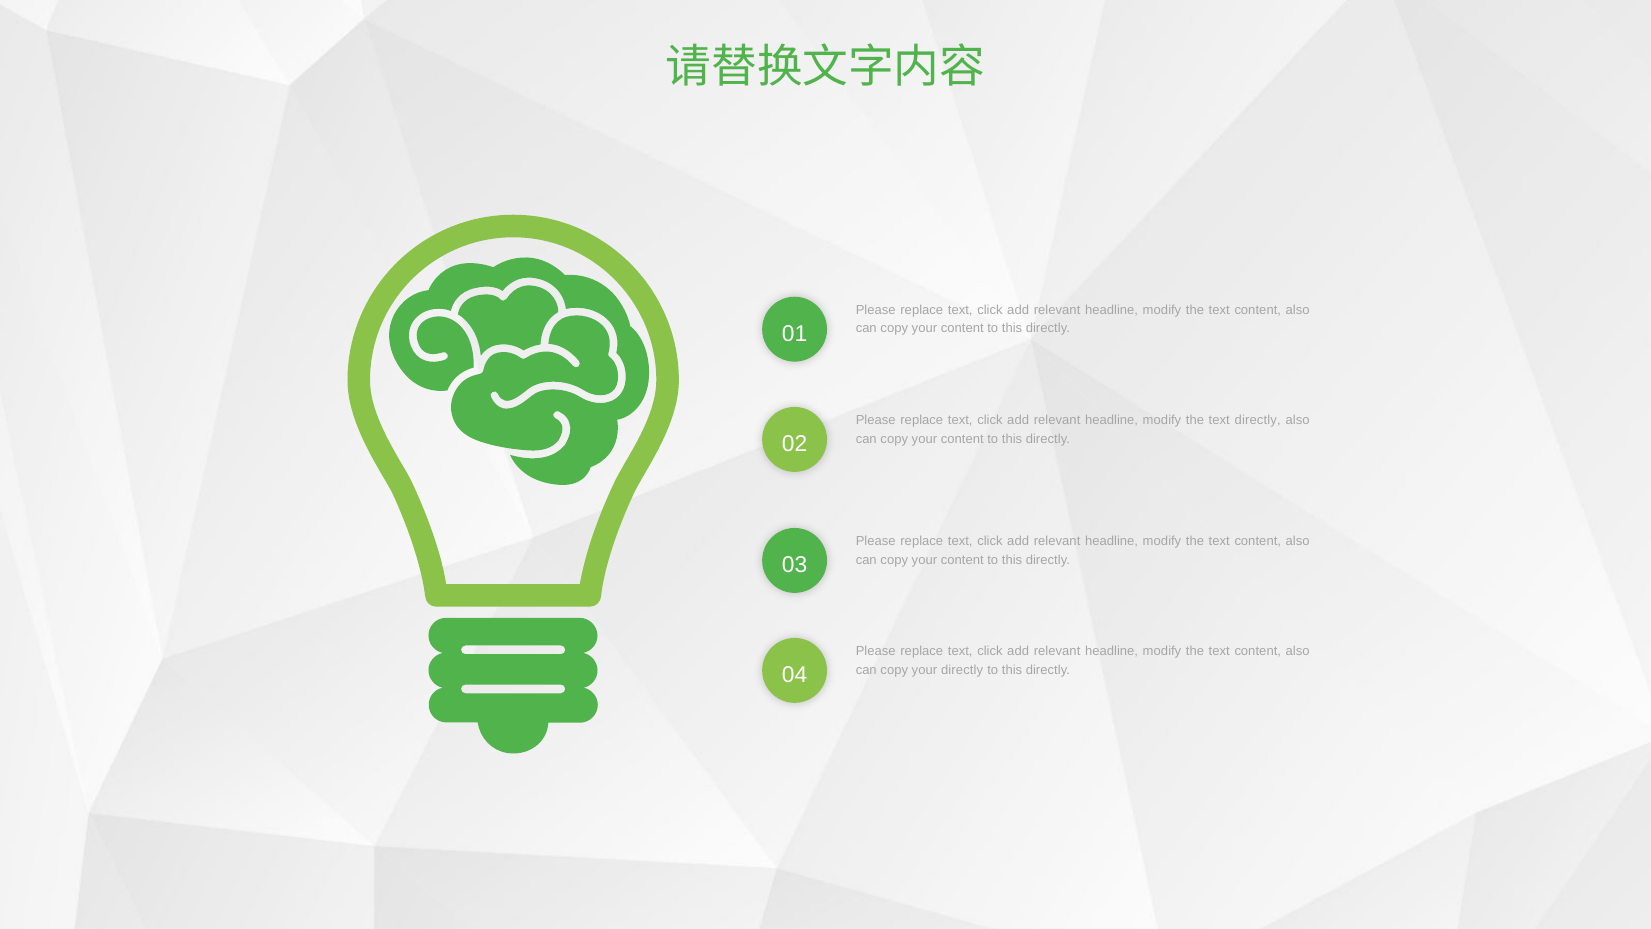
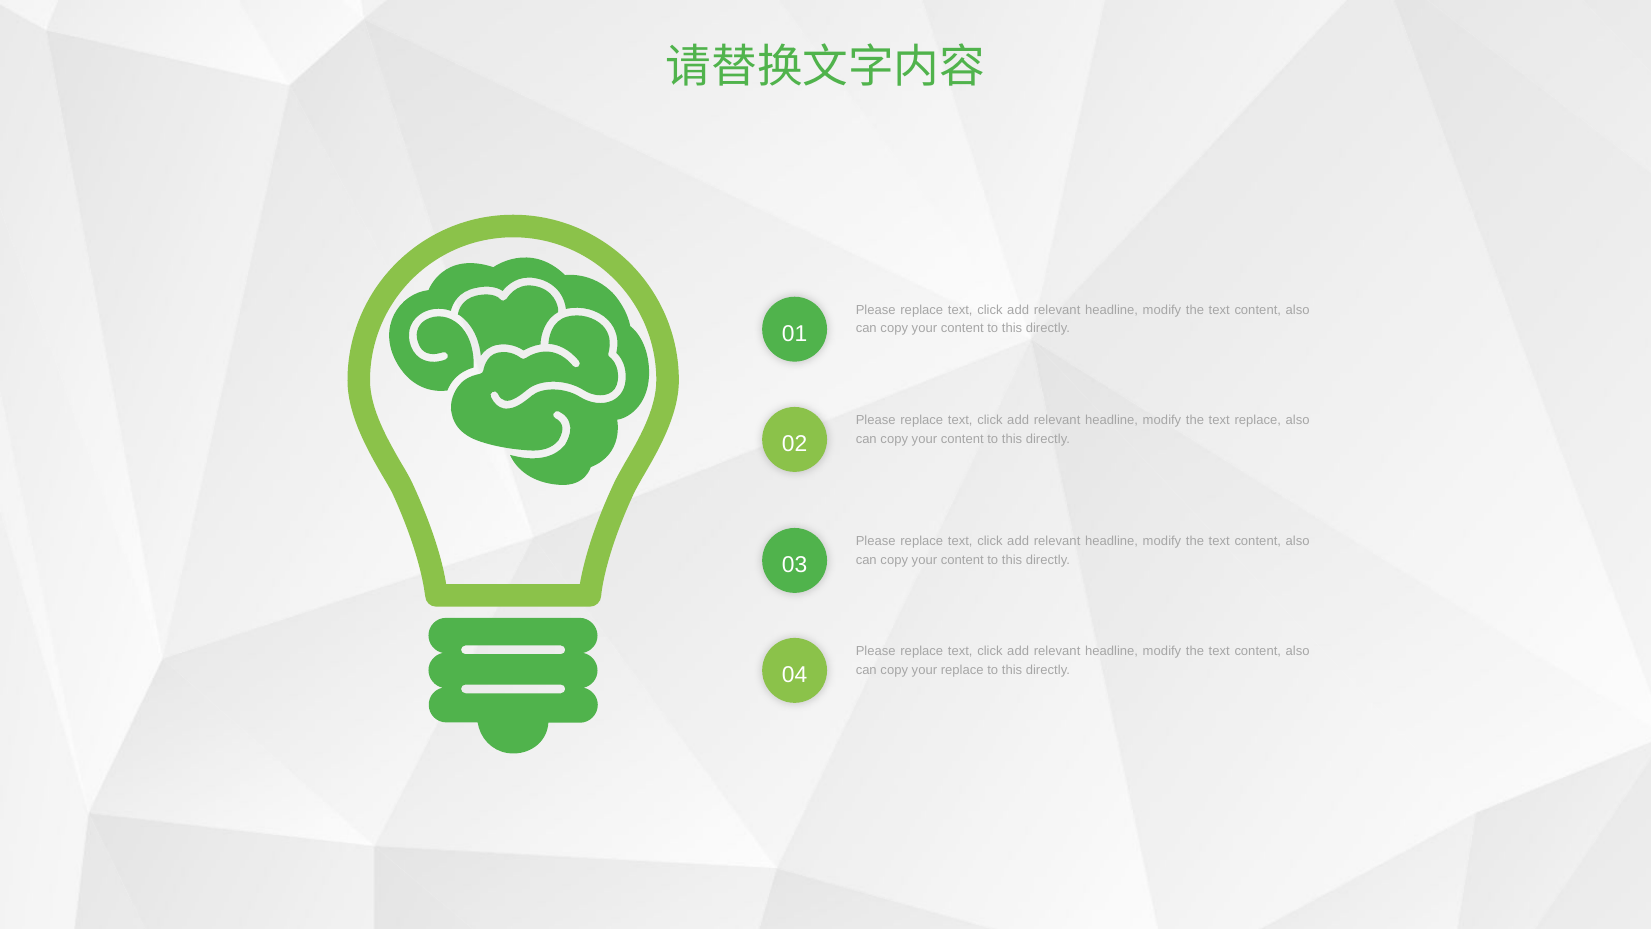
text directly: directly -> replace (1258, 420)
your directly: directly -> replace (962, 670)
